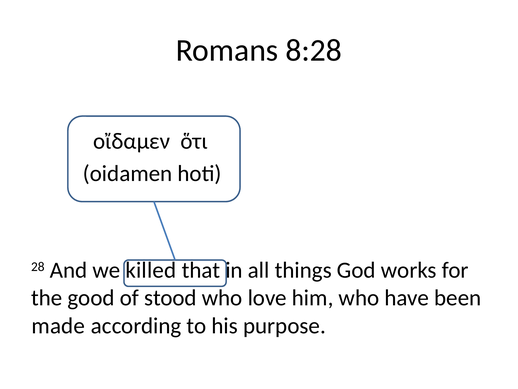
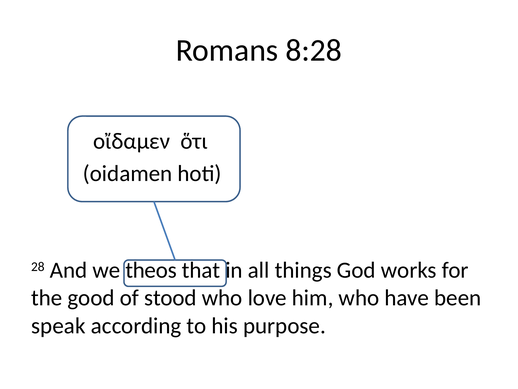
killed: killed -> theos (151, 270)
made: made -> speak (58, 325)
